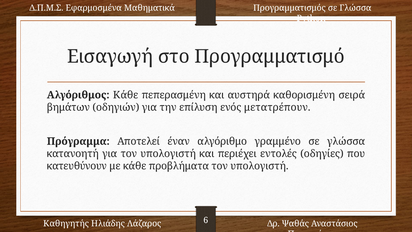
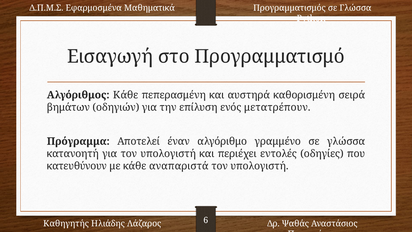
προβλήματα: προβλήματα -> αναπαριστά (179, 166)
